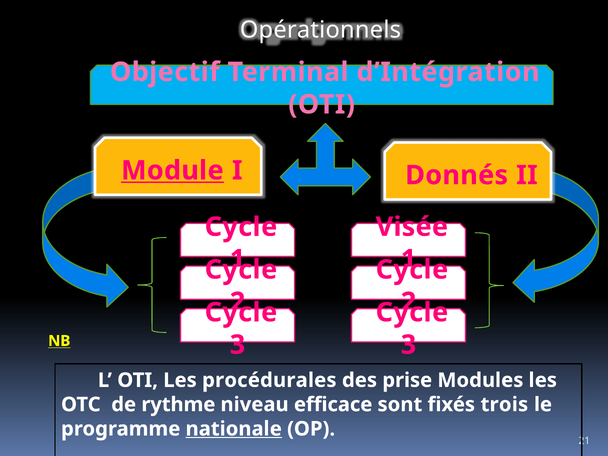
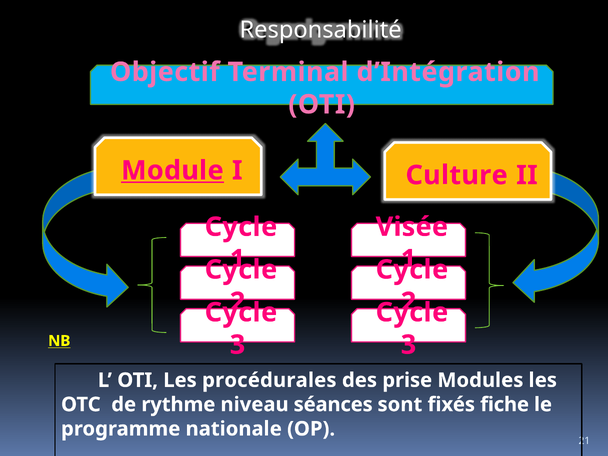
Opérationnels: Opérationnels -> Responsabilité (321, 30)
Donnés: Donnés -> Culture (457, 175)
efficace: efficace -> séances (333, 405)
trois: trois -> fiche (505, 405)
nationale underline: present -> none (234, 429)
